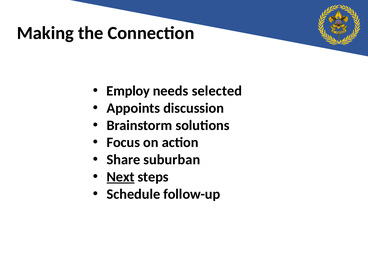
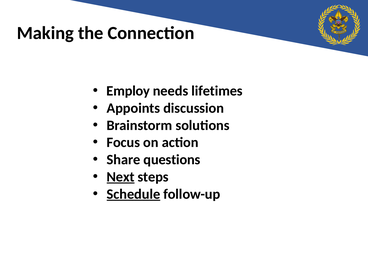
selected: selected -> lifetimes (217, 91)
suburban: suburban -> questions (172, 160)
Schedule underline: none -> present (133, 194)
